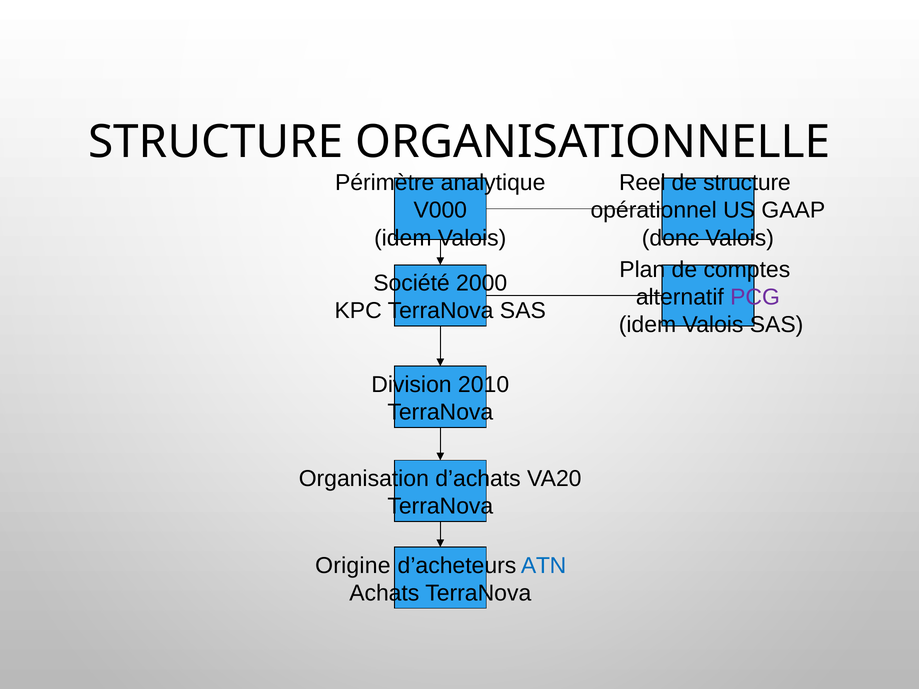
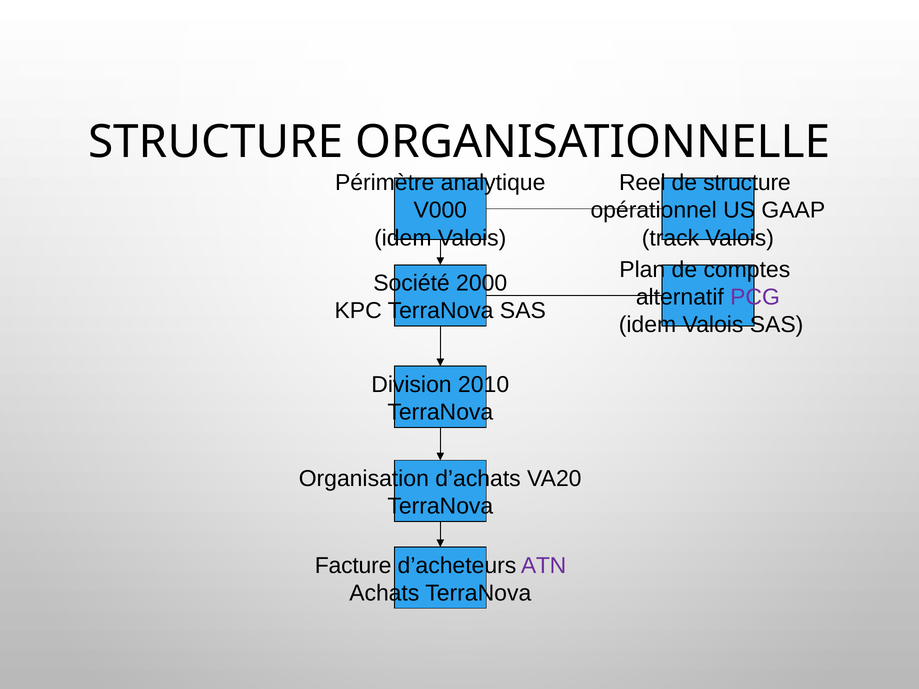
donc: donc -> track (671, 238)
Origine: Origine -> Facture (353, 566)
ATN colour: blue -> purple (544, 566)
